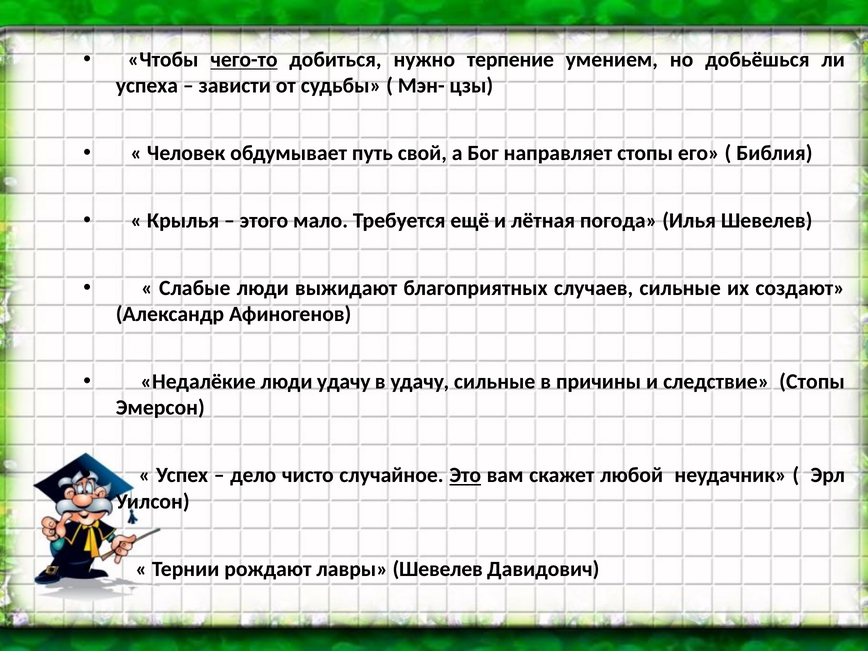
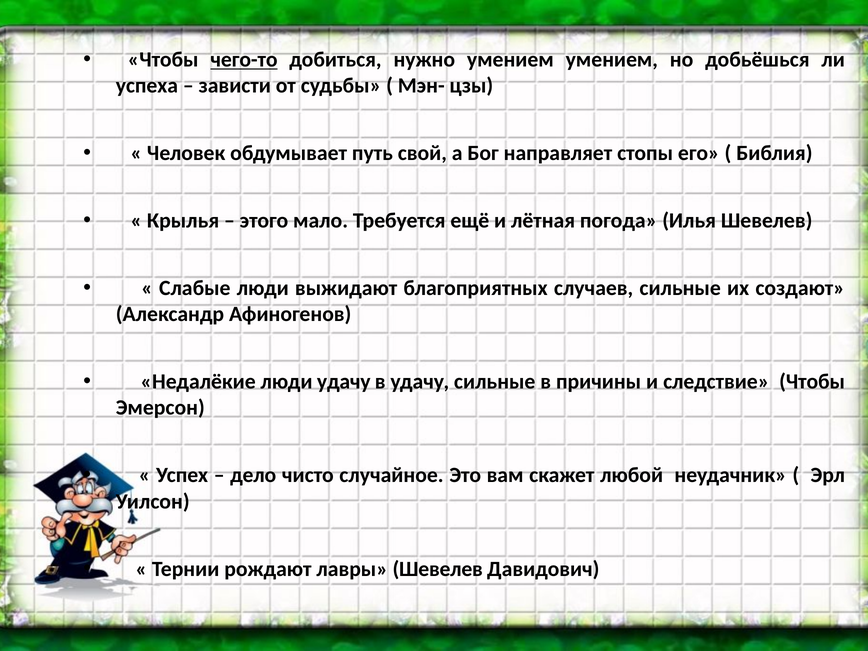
нужно терпение: терпение -> умением (510, 60)
следствие Стопы: Стопы -> Чтобы (812, 382)
Это underline: present -> none (465, 475)
